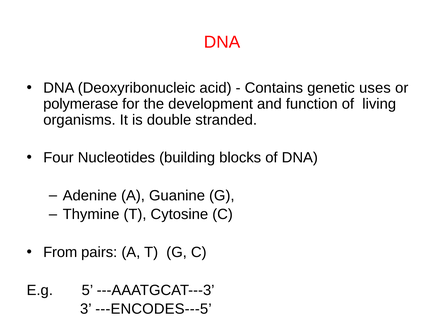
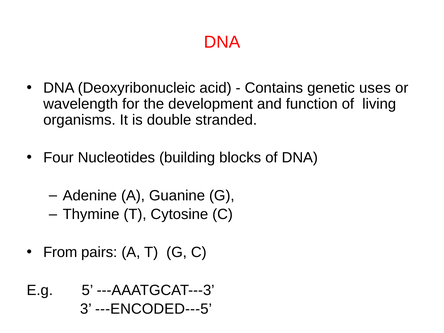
polymerase: polymerase -> wavelength (81, 104)
---ENCODES---5: ---ENCODES---5 -> ---ENCODED---5 (153, 309)
